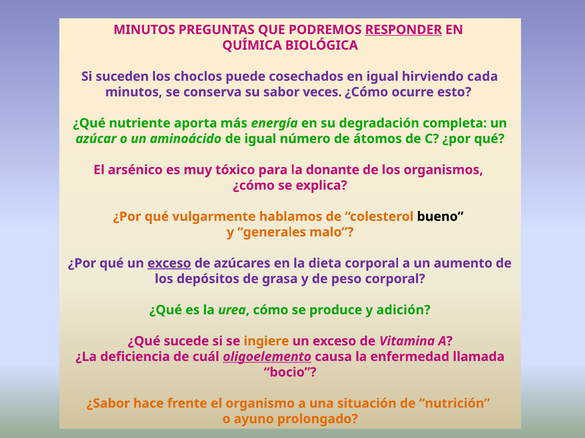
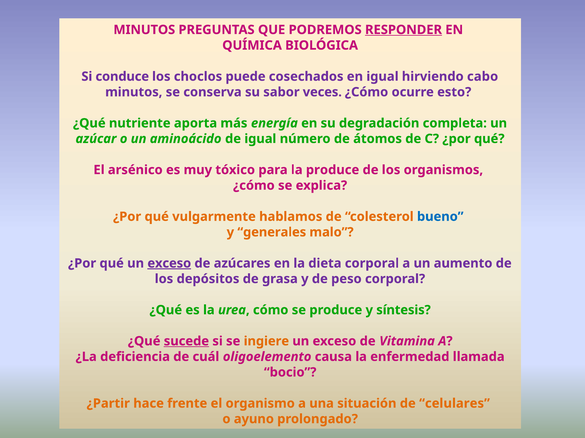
suceden: suceden -> conduce (122, 77)
cada: cada -> cabo (483, 77)
la donante: donante -> produce (333, 170)
bueno colour: black -> blue (440, 217)
adición: adición -> síntesis (404, 311)
sucede underline: none -> present (186, 342)
oligoelemento underline: present -> none (267, 357)
¿Sabor: ¿Sabor -> ¿Partir (108, 404)
nutrición: nutrición -> celulares (454, 404)
